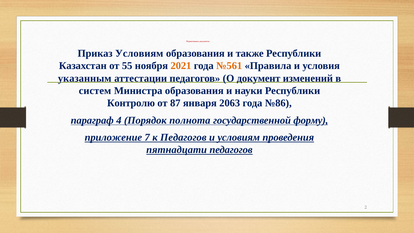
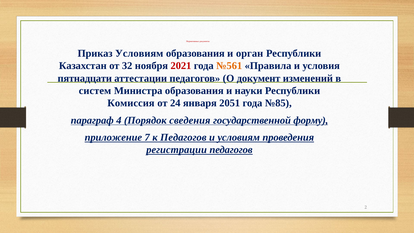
также: также -> орган (250, 53)
55: 55 -> 32 (127, 66)
2021 colour: orange -> red (181, 66)
указанным: указанным -> пятнадцати (85, 78)
Контролю: Контролю -> Комиссия (131, 103)
87: 87 -> 24 (175, 103)
2063: 2063 -> 2051 (230, 103)
№86: №86 -> №85 (278, 103)
полнота: полнота -> сведения (190, 120)
пятнадцати: пятнадцати -> регистрации (177, 150)
